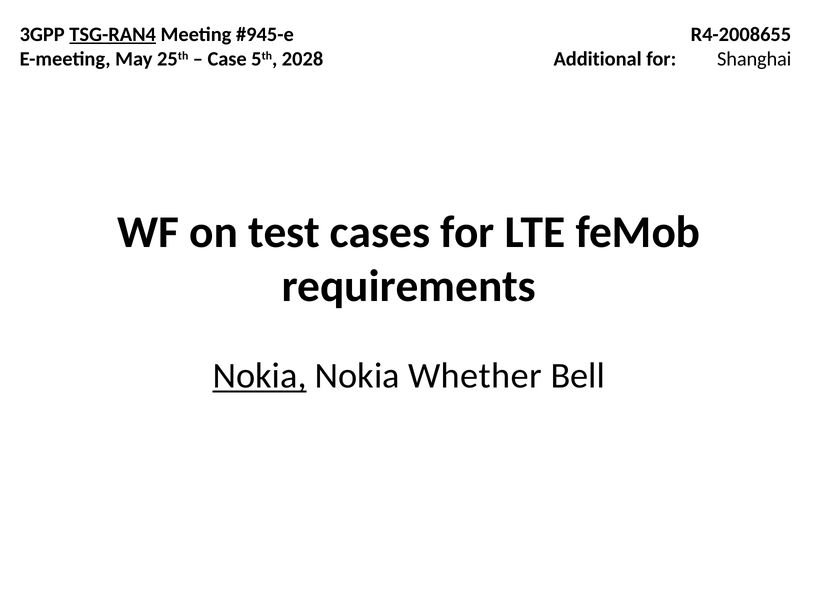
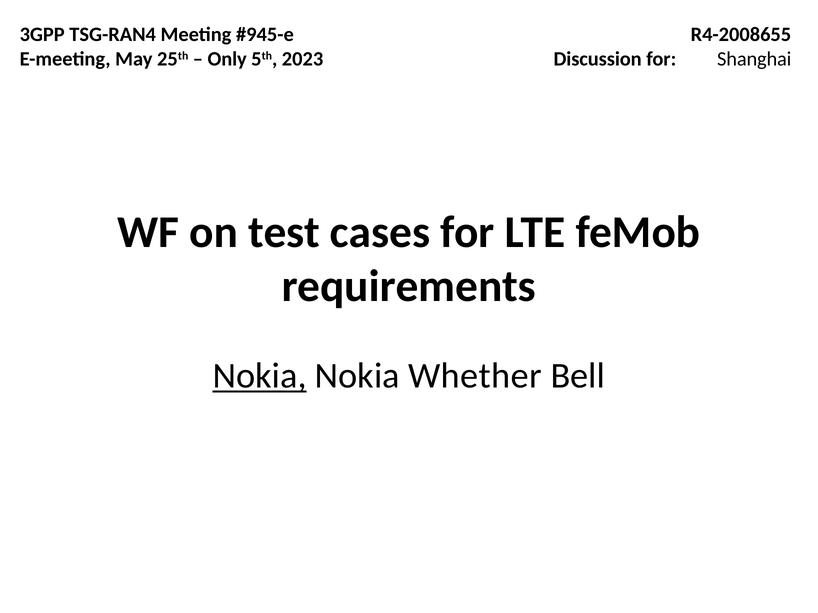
TSG-RAN4 underline: present -> none (113, 35)
Case: Case -> Only (227, 59)
2028: 2028 -> 2023 (303, 59)
Additional: Additional -> Discussion (598, 59)
